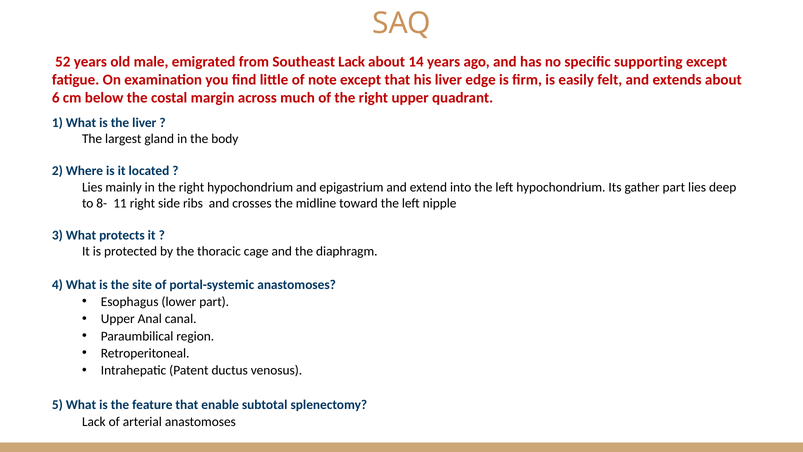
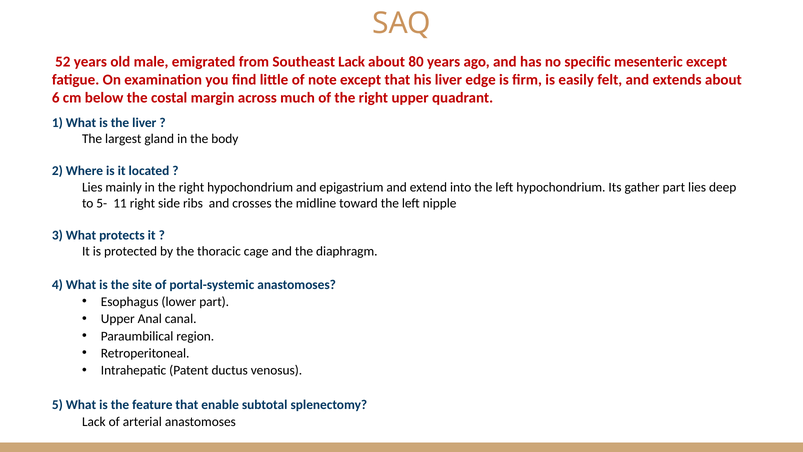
14: 14 -> 80 (416, 62)
supporting: supporting -> mesenteric (648, 62)
8-: 8- -> 5- (102, 203)
